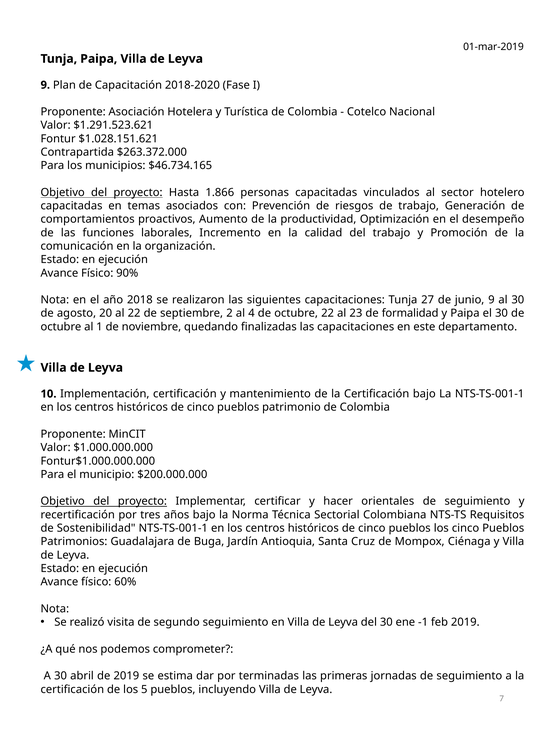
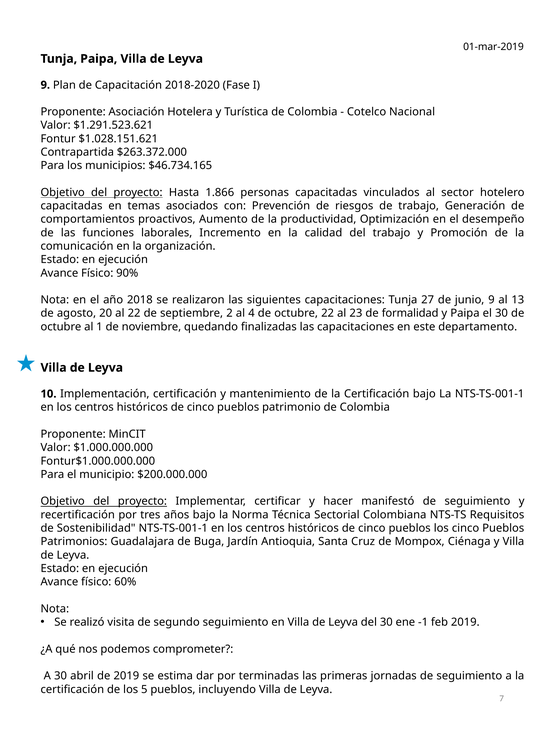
al 30: 30 -> 13 (518, 300)
orientales: orientales -> manifestó (388, 501)
